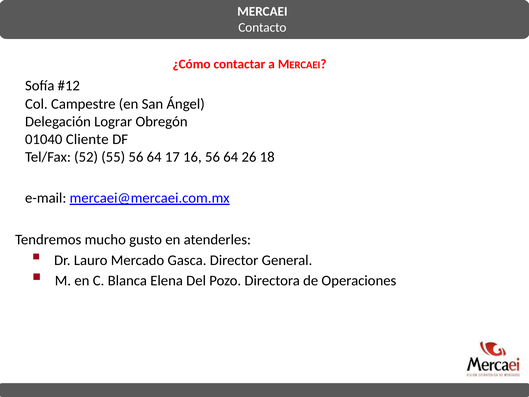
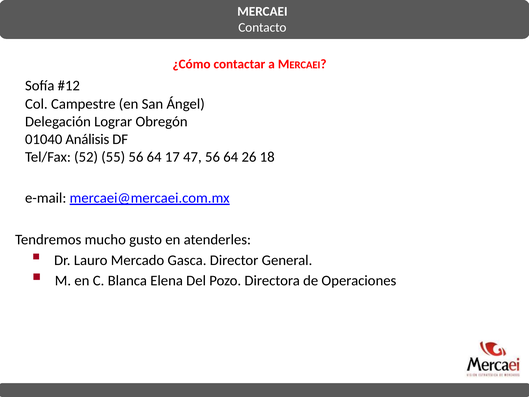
Cliente: Cliente -> Análisis (87, 139)
16: 16 -> 47 (192, 157)
